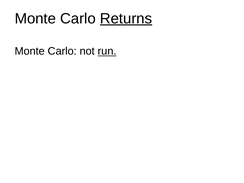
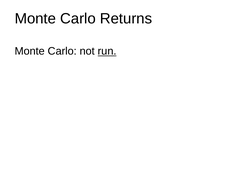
Returns underline: present -> none (126, 19)
